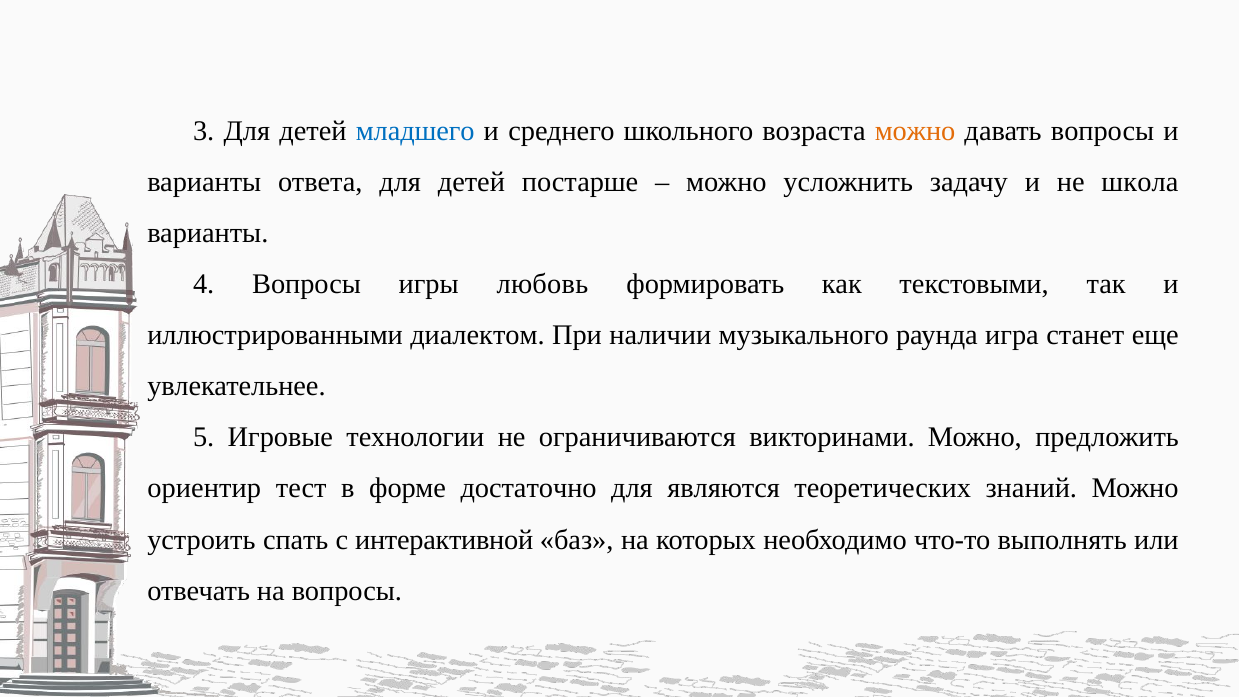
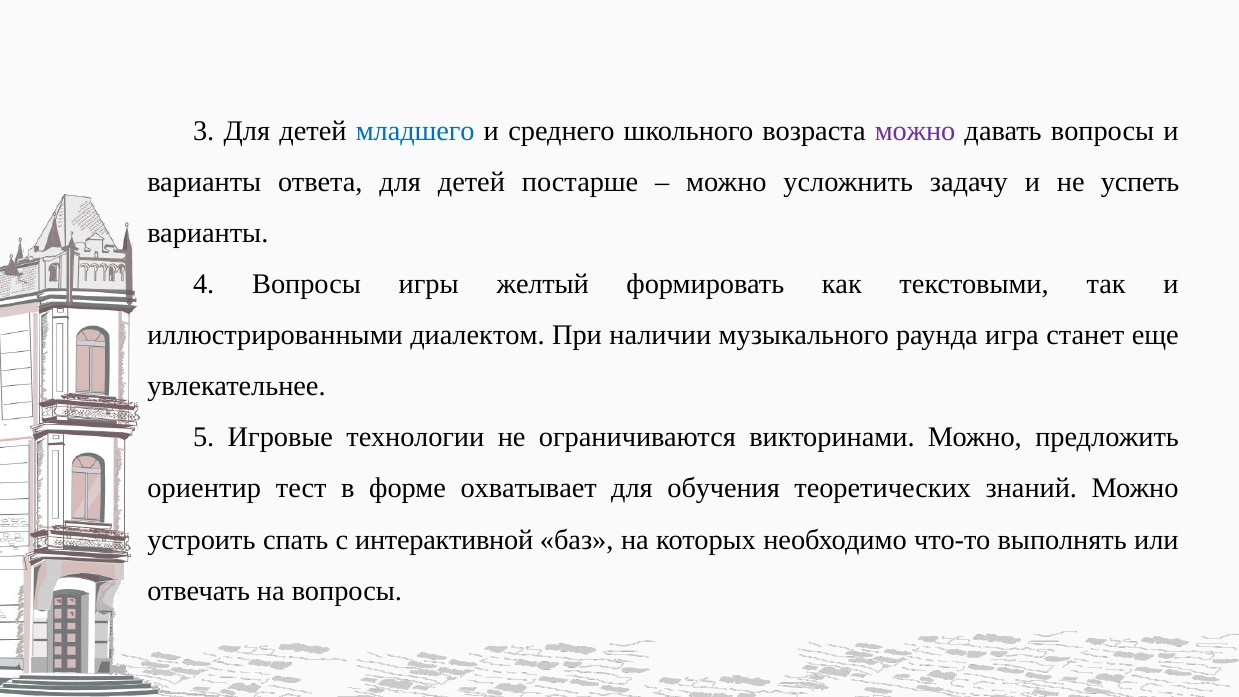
можно colour: orange -> purple (915, 131)
школа: школа -> успеть (1140, 182)
любовь: любовь -> желтый (543, 284)
достаточно: достаточно -> охватывает (529, 489)
являются: являются -> обучения (724, 489)
